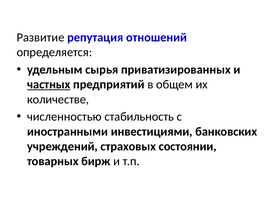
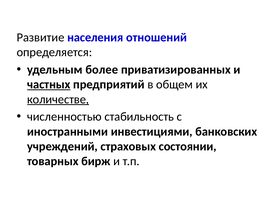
репутация: репутация -> населения (95, 37)
сырья: сырья -> более (102, 69)
количестве underline: none -> present (58, 99)
